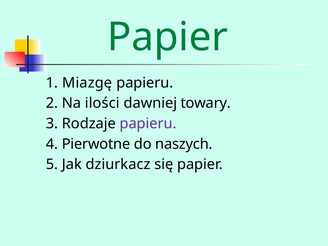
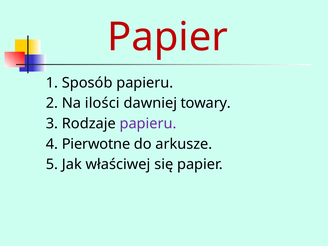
Papier colour: green -> red (168, 37)
Miazgę: Miazgę -> Sposób (87, 83)
naszych: naszych -> arkusze (184, 144)
dziurkacz: dziurkacz -> właściwej (118, 164)
